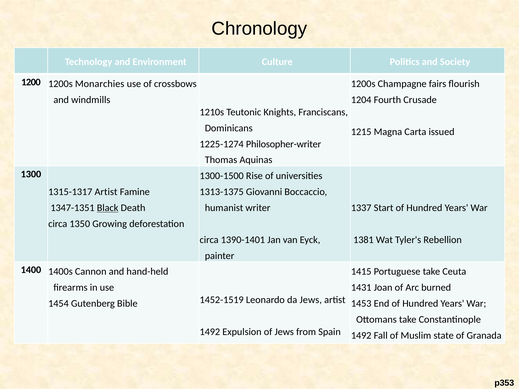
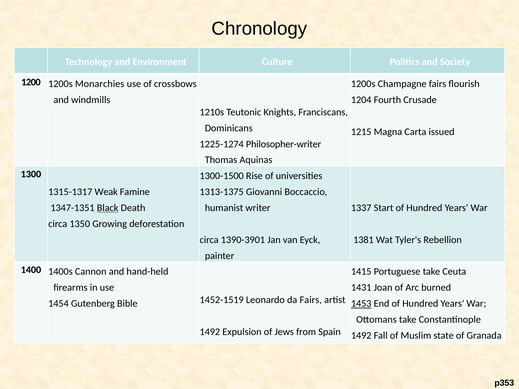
1315-1317 Artist: Artist -> Weak (106, 192)
1390-1401: 1390-1401 -> 1390-3901 (243, 240)
da Jews: Jews -> Fairs (311, 300)
1453 underline: none -> present (361, 304)
